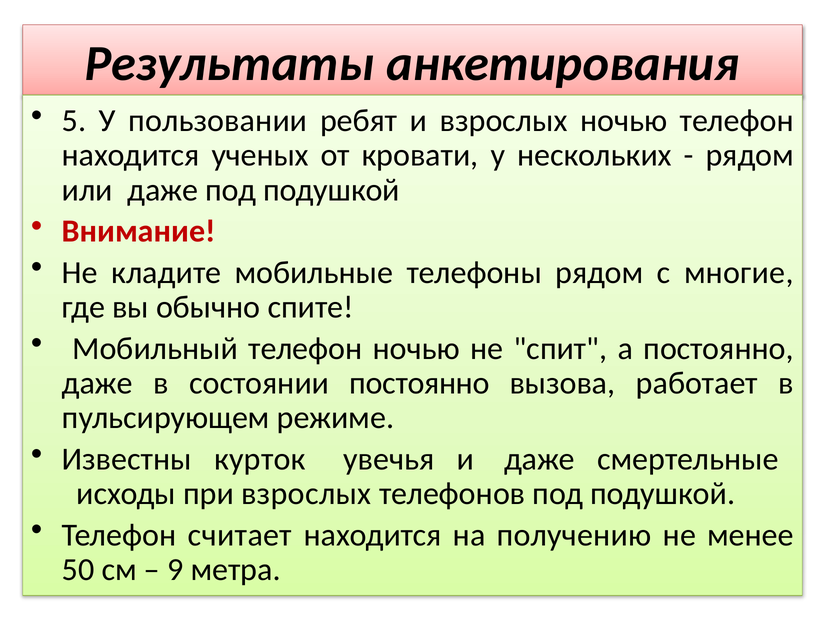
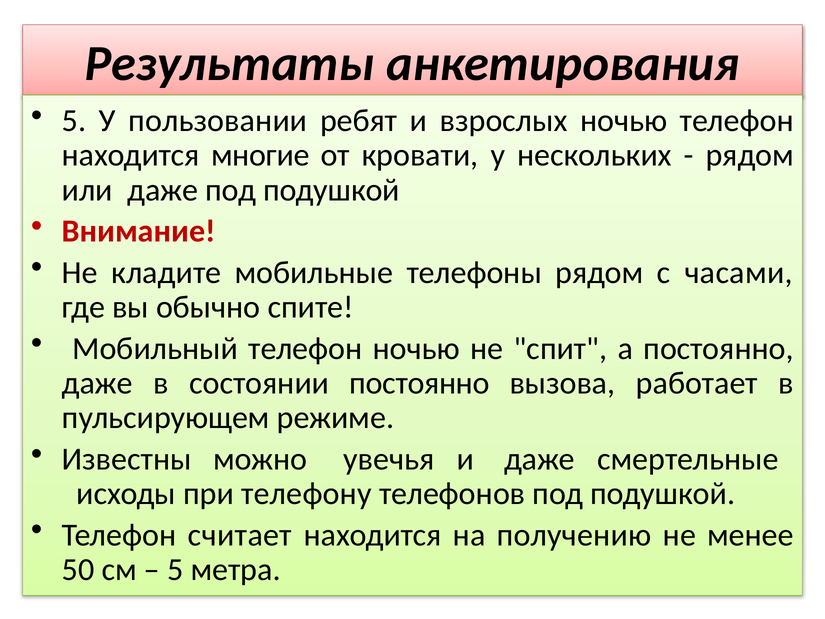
ученых: ученых -> многие (260, 155)
многие: многие -> часами (739, 272)
курток: курток -> можно (260, 459)
при взрослых: взрослых -> телефону (306, 494)
9: 9 -> 5 (175, 569)
